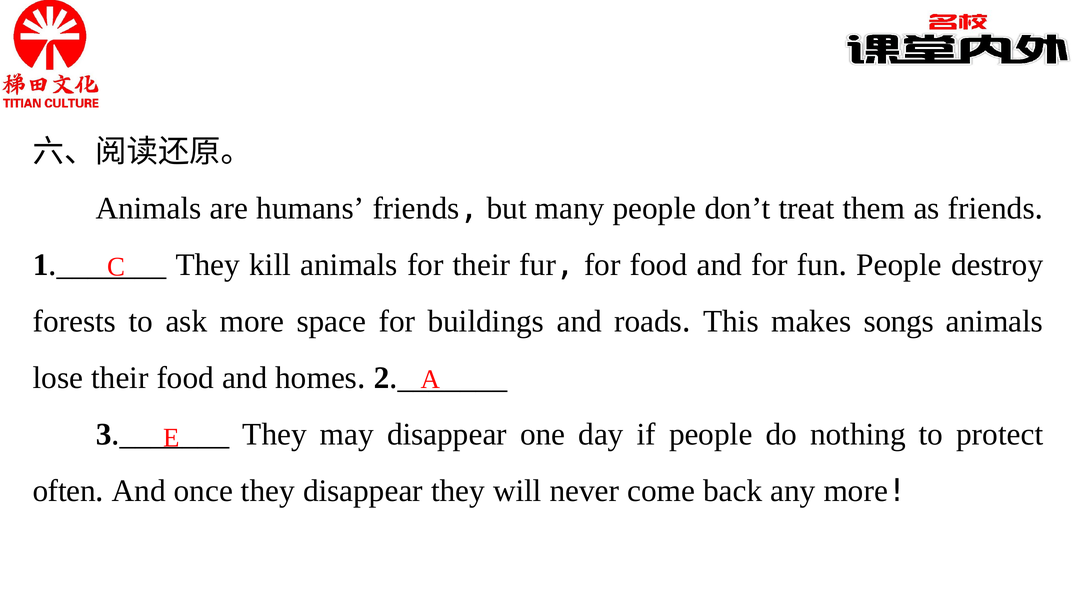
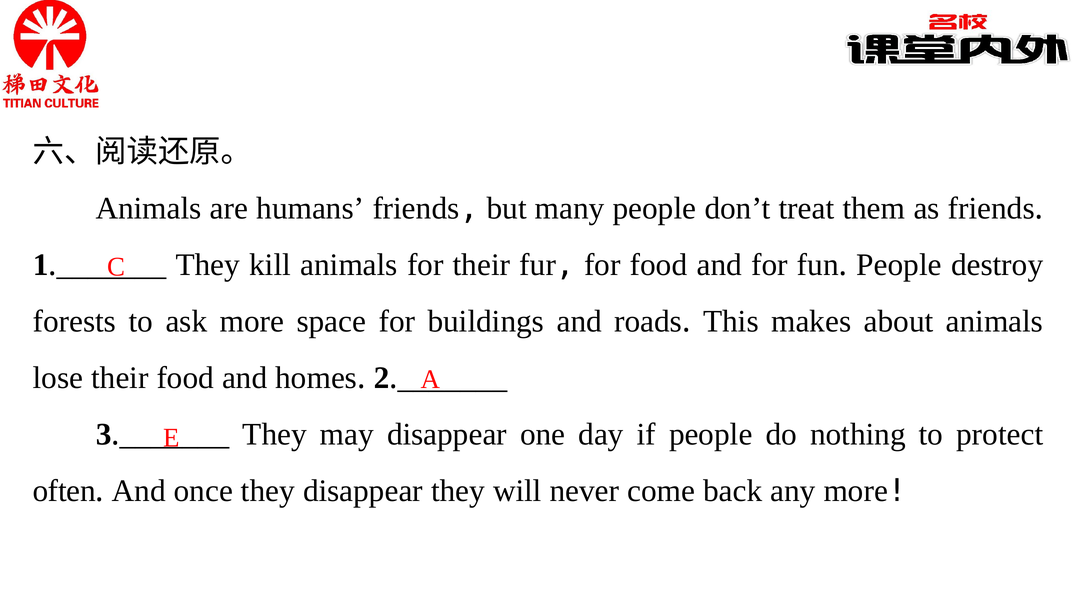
songs: songs -> about (899, 321)
